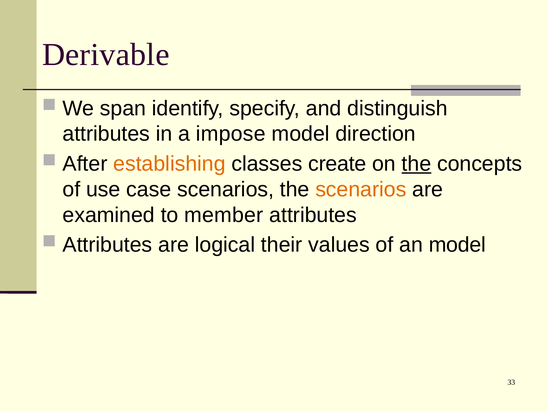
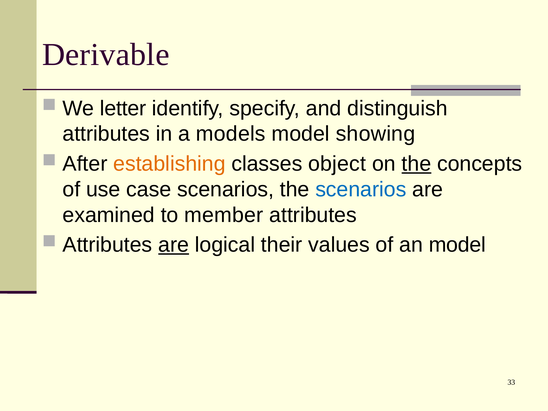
span: span -> letter (123, 108)
impose: impose -> models (231, 134)
direction: direction -> showing (376, 134)
create: create -> object (337, 164)
scenarios colour: orange -> blue (361, 189)
are underline: none -> present (174, 245)
